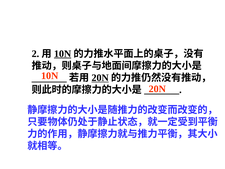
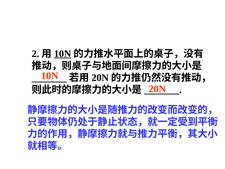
20N underline: present -> none (100, 78)
